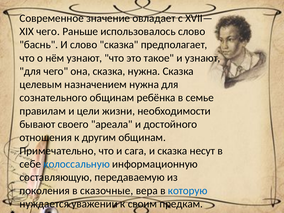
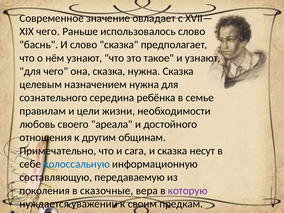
сознательного общинам: общинам -> середина (112, 98)
бывают: бывают -> любовь (37, 124)
которую colour: blue -> purple (188, 191)
